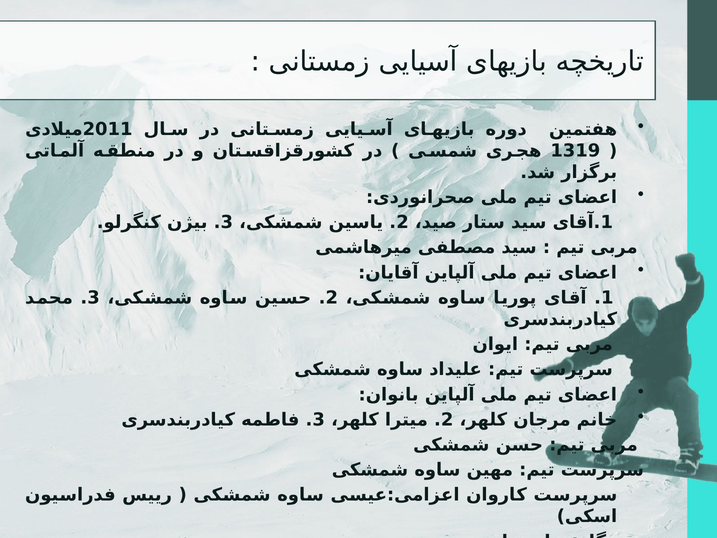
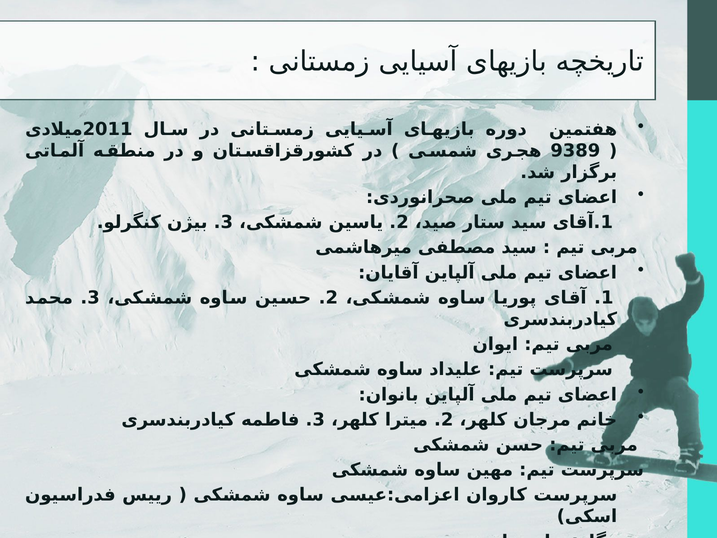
1319: 1319 -> 9389 (575, 151)
